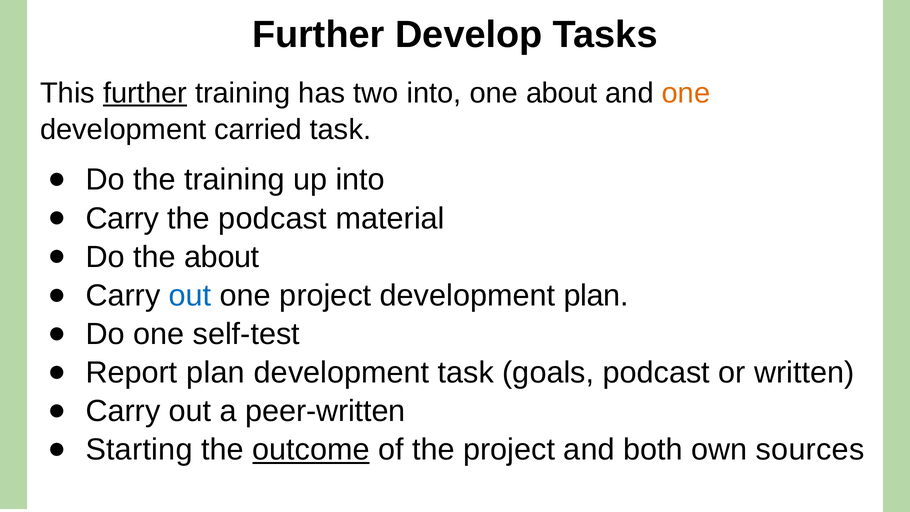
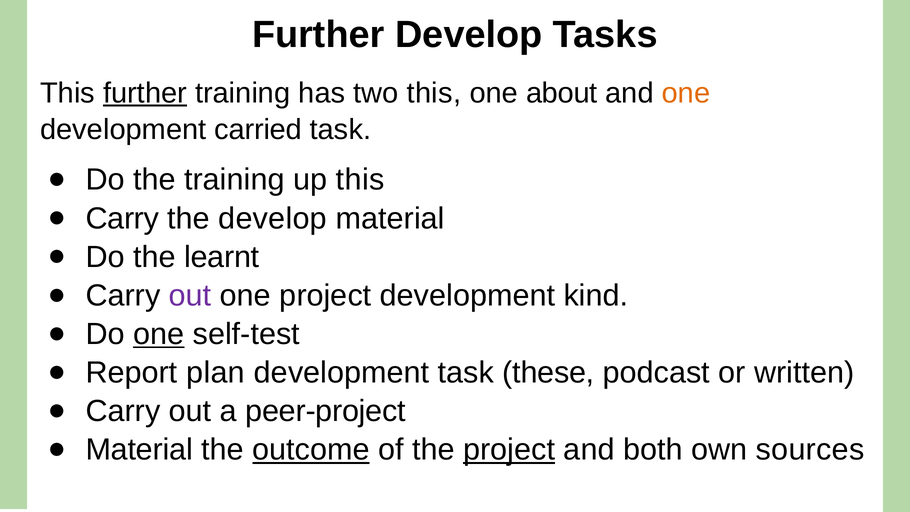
two into: into -> this (434, 93)
up into: into -> this (360, 180)
the podcast: podcast -> develop (273, 218)
the about: about -> learnt (222, 257)
out colour: blue -> purple (190, 296)
development plan: plan -> kind (596, 296)
one underline: none -> present (159, 334)
goals: goals -> these (548, 373)
peer-written: peer-written -> peer-project (326, 411)
Starting: Starting -> Material (139, 450)
project underline: none -> present (509, 450)
